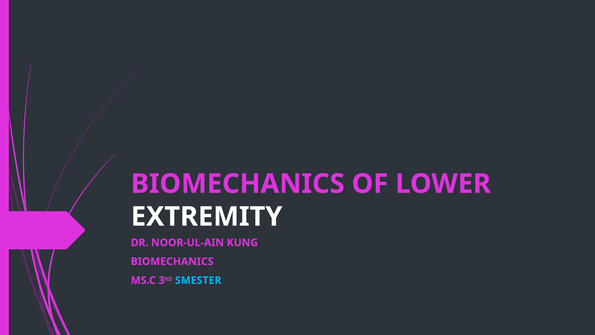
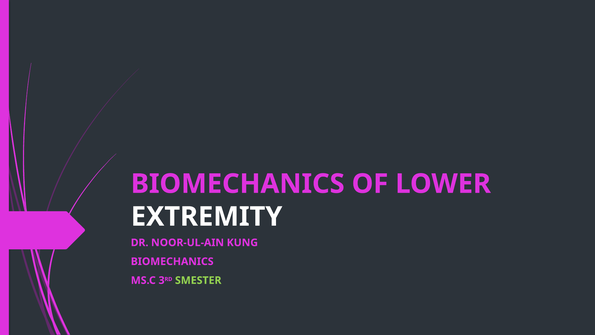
SMESTER colour: light blue -> light green (198, 280)
